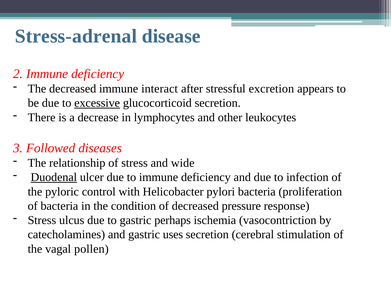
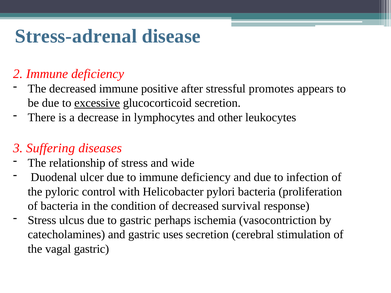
interact: interact -> positive (160, 89)
excretion: excretion -> promotes (271, 89)
Followed: Followed -> Suffering (51, 148)
Duodenal underline: present -> none (54, 177)
pressure: pressure -> survival (241, 206)
vagal pollen: pollen -> gastric (92, 249)
